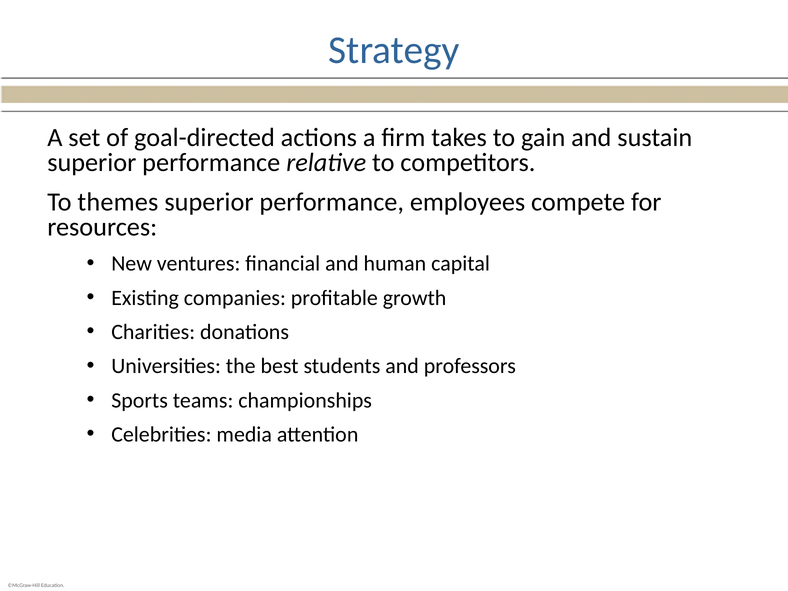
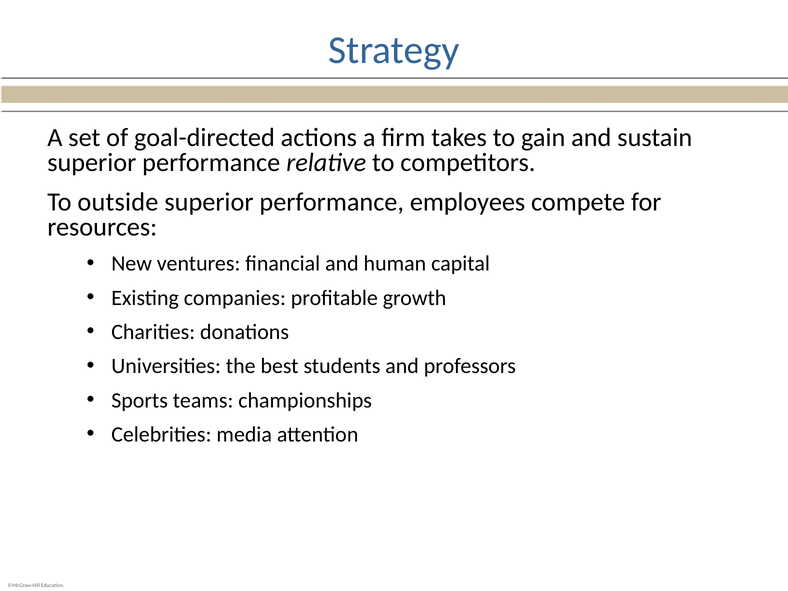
themes: themes -> outside (118, 202)
